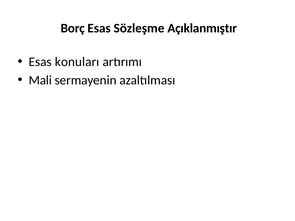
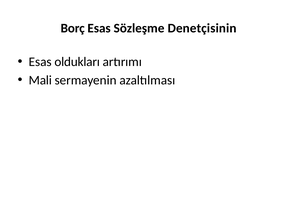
Açıklanmıştır: Açıklanmıştır -> Denetçisinin (202, 28)
konuları: konuları -> oldukları (77, 62)
